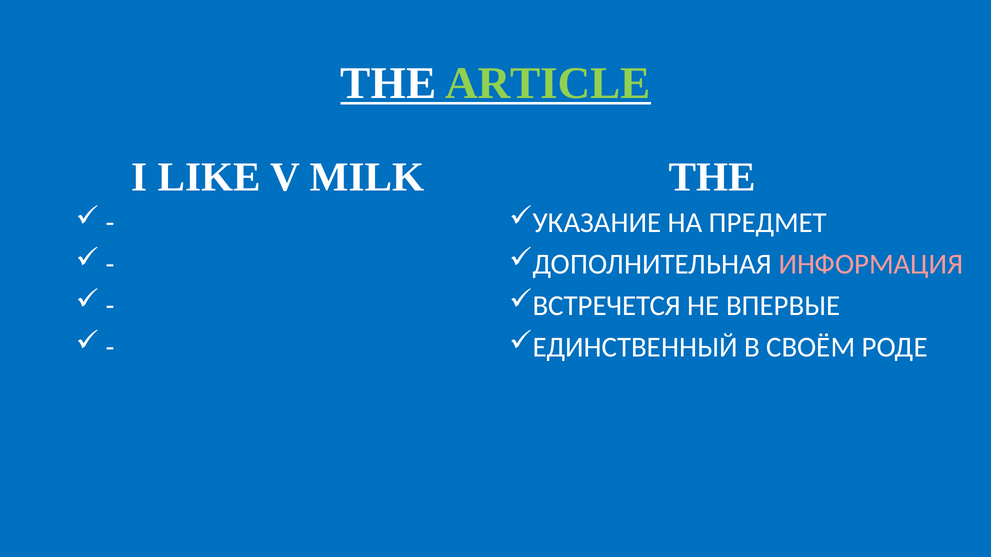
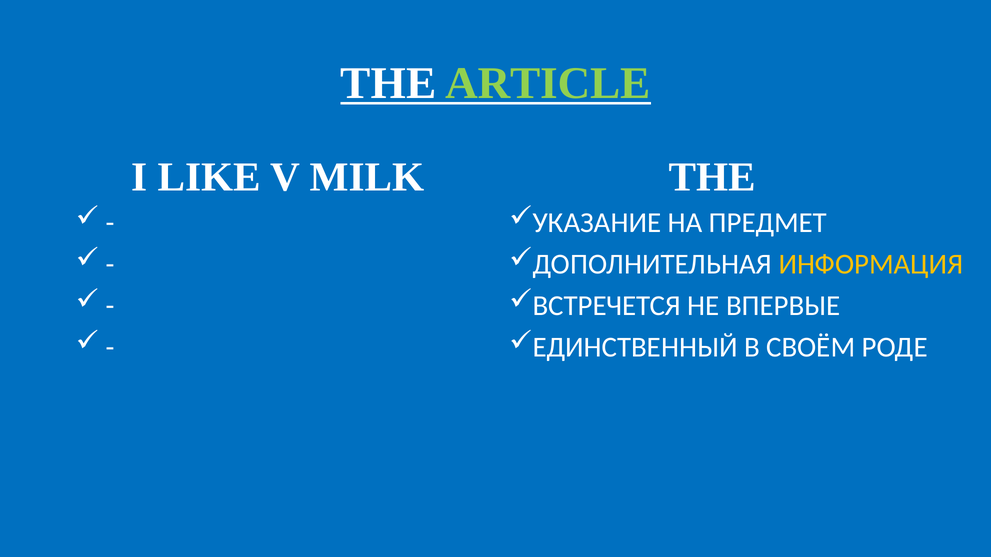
ИНФОРМАЦИЯ colour: pink -> yellow (871, 264)
